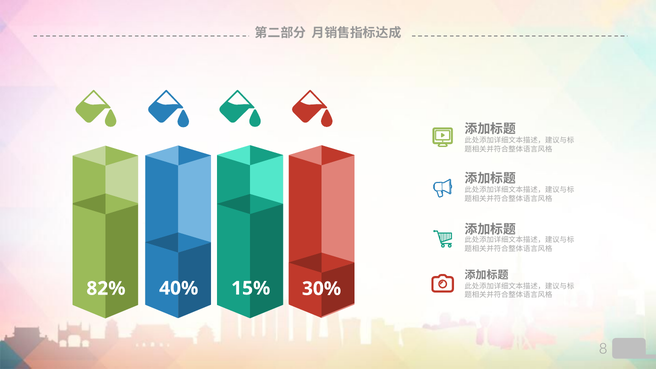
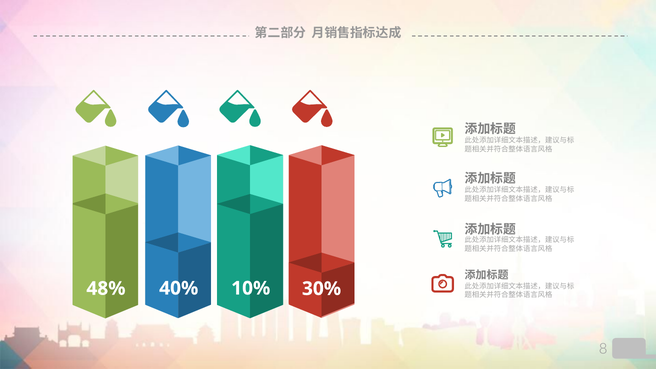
15%: 15% -> 10% (251, 288)
82%: 82% -> 48% (106, 288)
